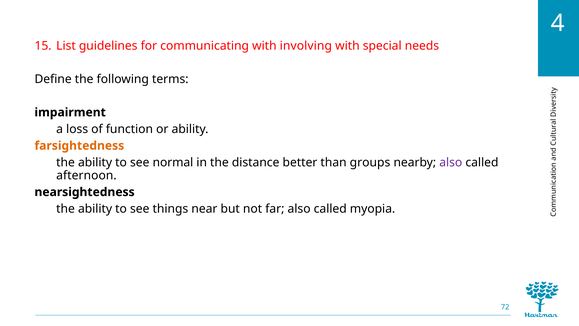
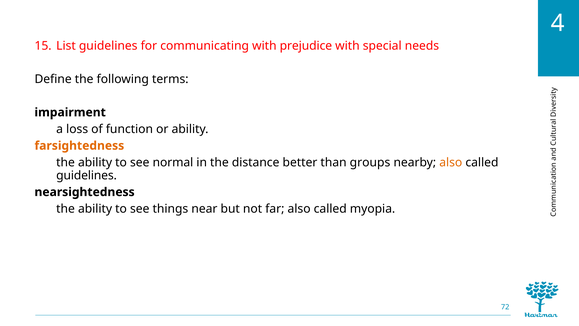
involving: involving -> prejudice (306, 46)
also colour: purple -> orange (451, 162)
afternoon: afternoon -> guidelines (87, 175)
